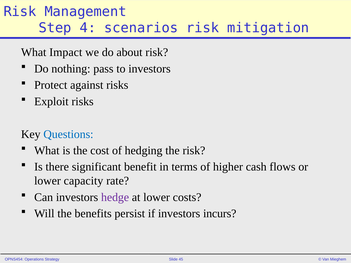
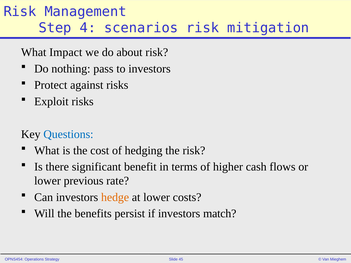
capacity: capacity -> previous (84, 181)
hedge colour: purple -> orange (115, 197)
incurs: incurs -> match (220, 214)
